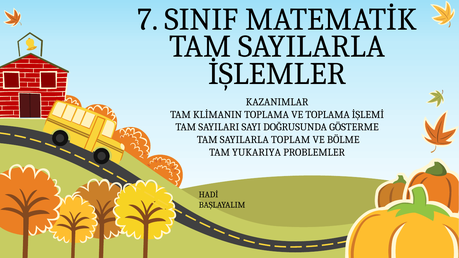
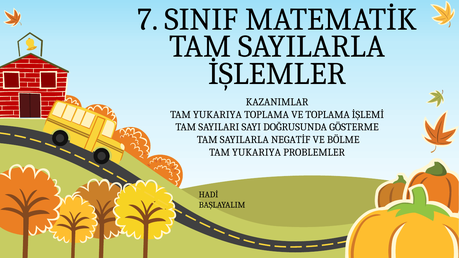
KLİMANIN: KLİMANIN -> YUKARIYA (217, 115)
TOPLAM: TOPLAM -> NEGATİF (291, 140)
